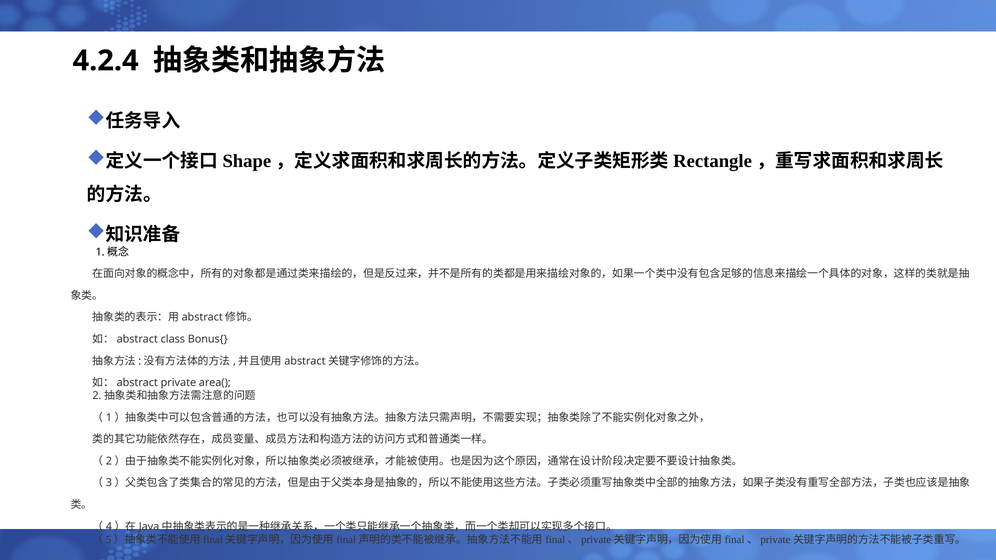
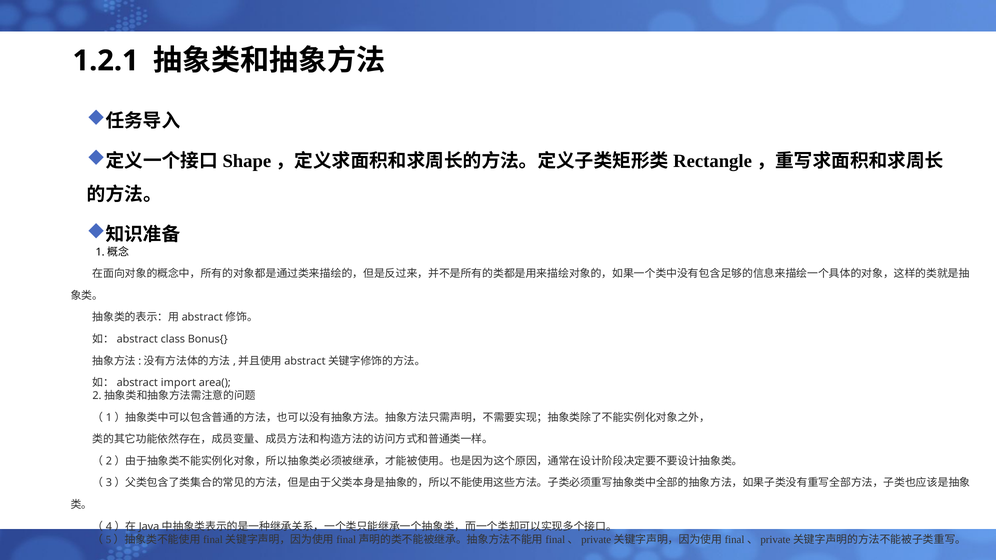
4.2.4: 4.2.4 -> 1.2.1 (106, 61)
private: private -> import (178, 383)
